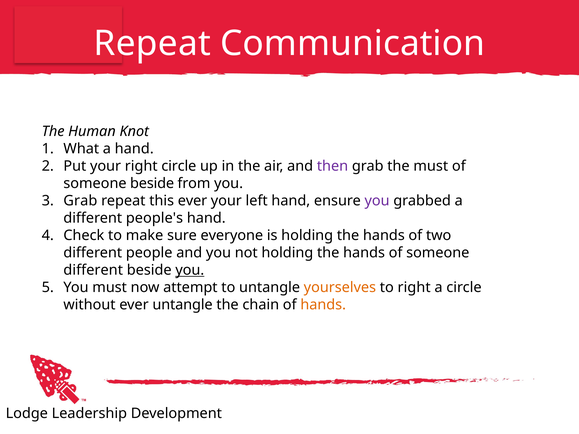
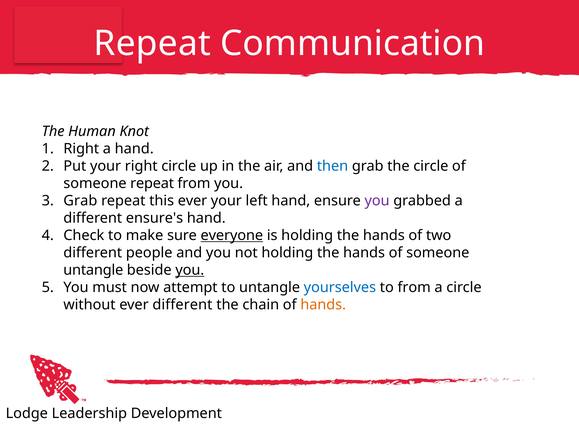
What: What -> Right (81, 149)
then colour: purple -> blue (333, 166)
the must: must -> circle (431, 166)
someone beside: beside -> repeat (152, 183)
people's: people's -> ensure's (154, 218)
everyone underline: none -> present (232, 236)
different: different -> untangle (93, 270)
yourselves colour: orange -> blue (340, 288)
to right: right -> from (414, 288)
ever untangle: untangle -> different (182, 305)
